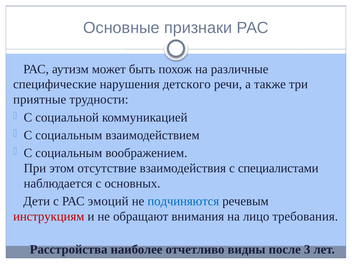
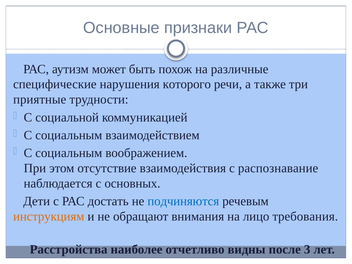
детского: детского -> которого (187, 84)
специалистами: специалистами -> распознавание (278, 168)
эмоций: эмоций -> достать (108, 201)
инструкциям colour: red -> orange (49, 216)
